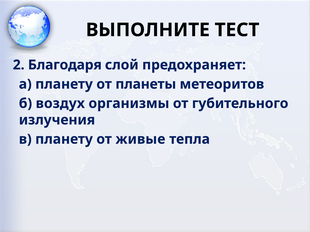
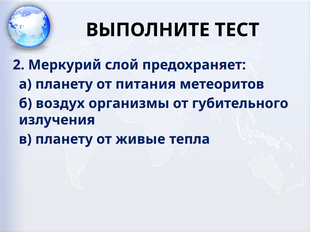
Благодаря: Благодаря -> Меркурий (65, 65)
планеты: планеты -> питания (146, 84)
